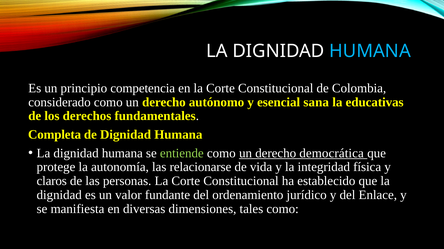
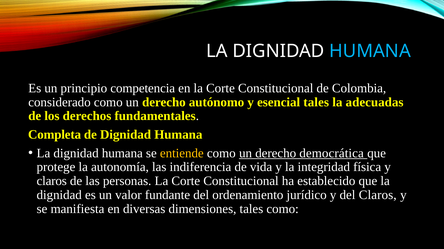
esencial sana: sana -> tales (316, 102)
educativas: educativas -> adecuadas (375, 102)
entiende colour: light green -> yellow (182, 154)
relacionarse: relacionarse -> indiferencia (200, 168)
del Enlace: Enlace -> Claros (378, 195)
